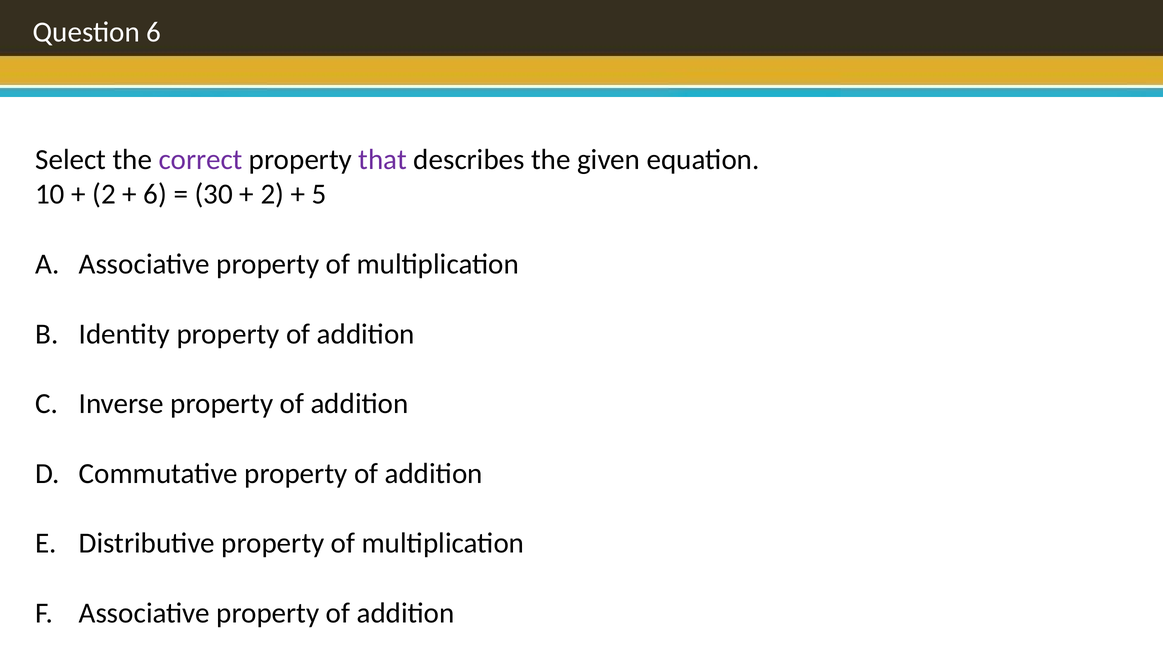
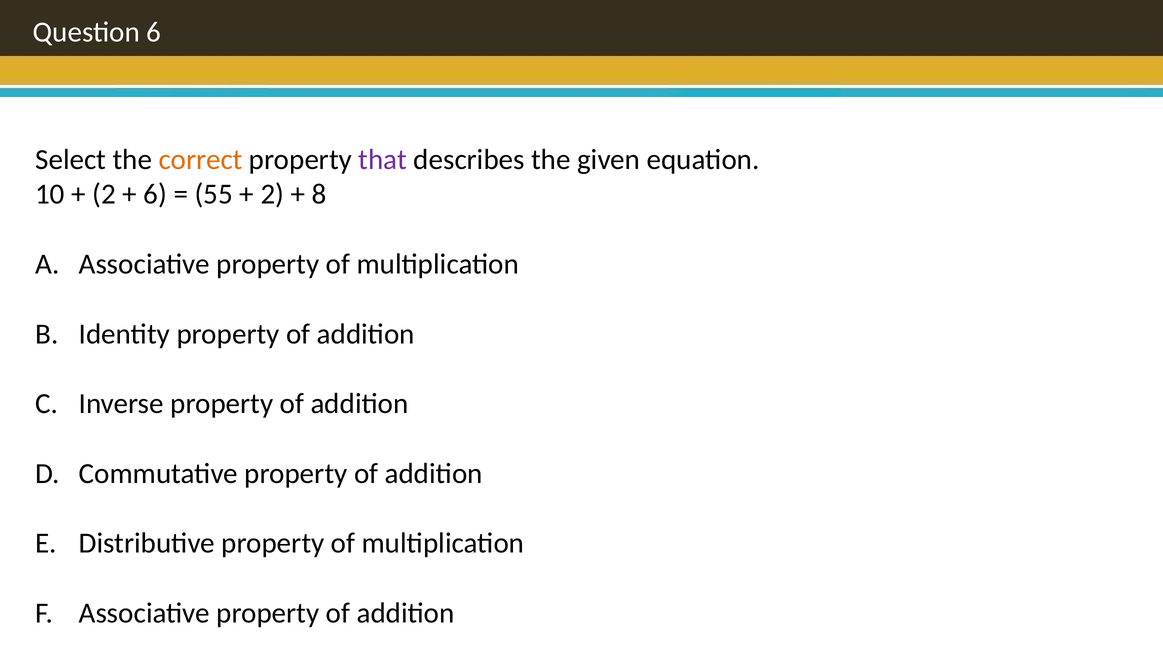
correct colour: purple -> orange (201, 160)
30: 30 -> 55 (214, 194)
5: 5 -> 8 (319, 194)
